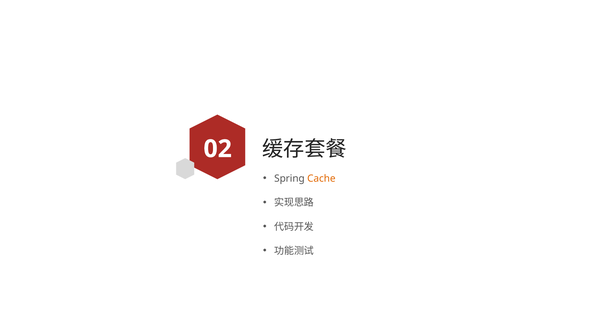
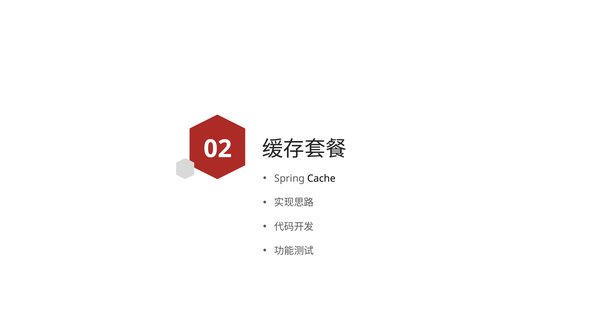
Cache colour: orange -> black (321, 178)
